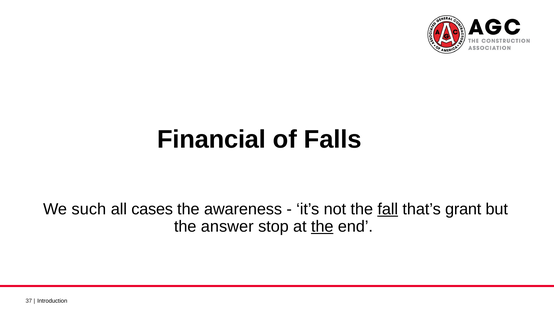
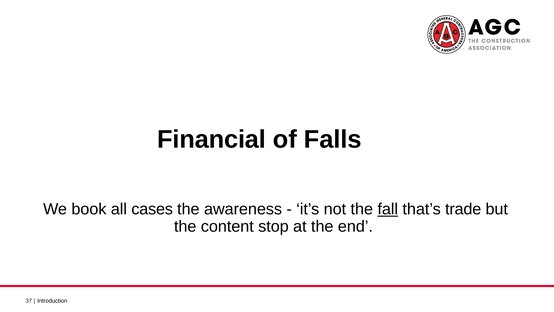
such: such -> book (89, 209)
grant: grant -> trade (463, 209)
answer: answer -> content (227, 226)
the underline: present -> none (322, 226)
